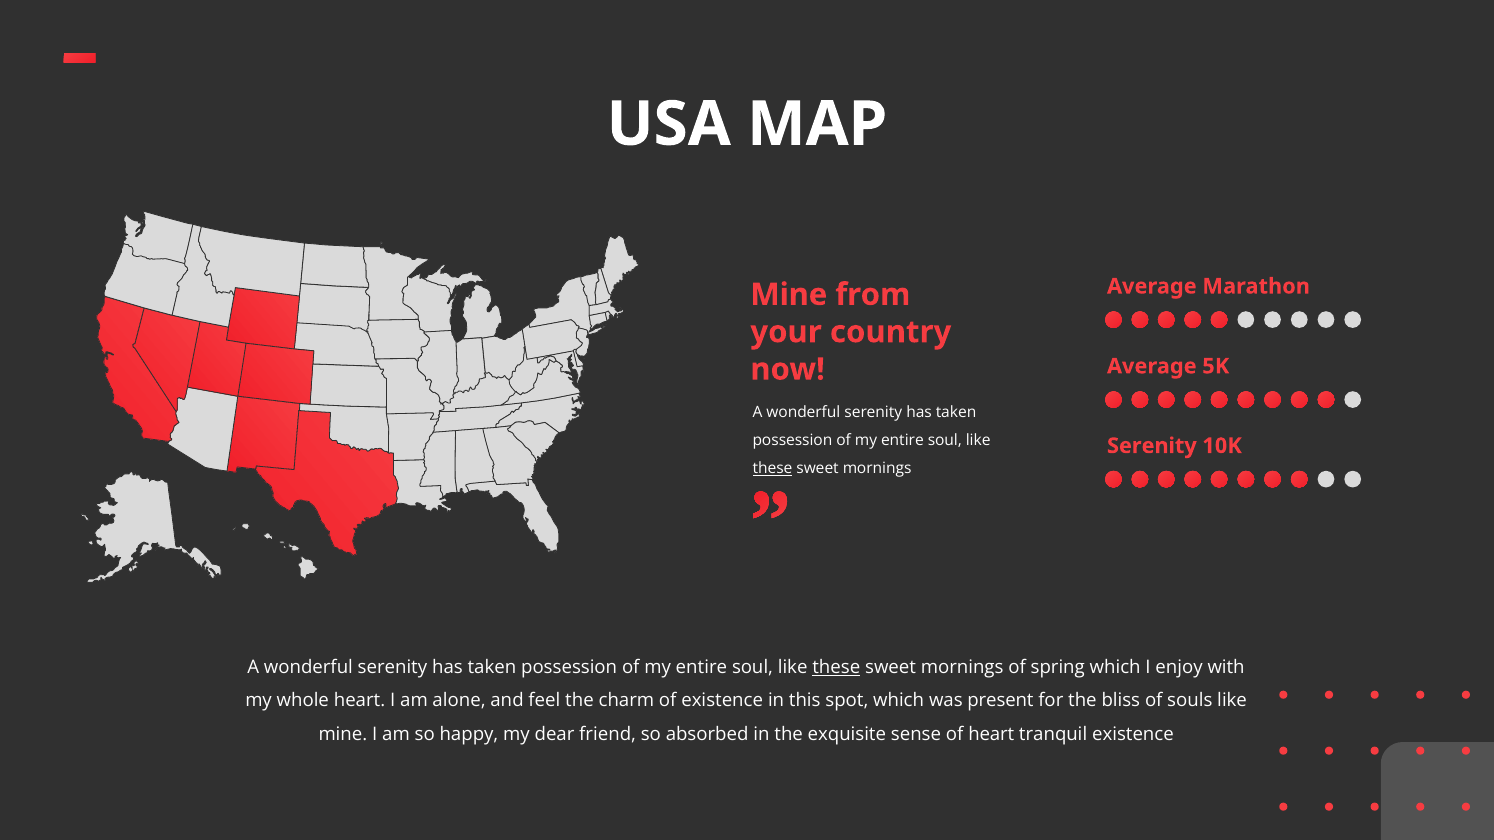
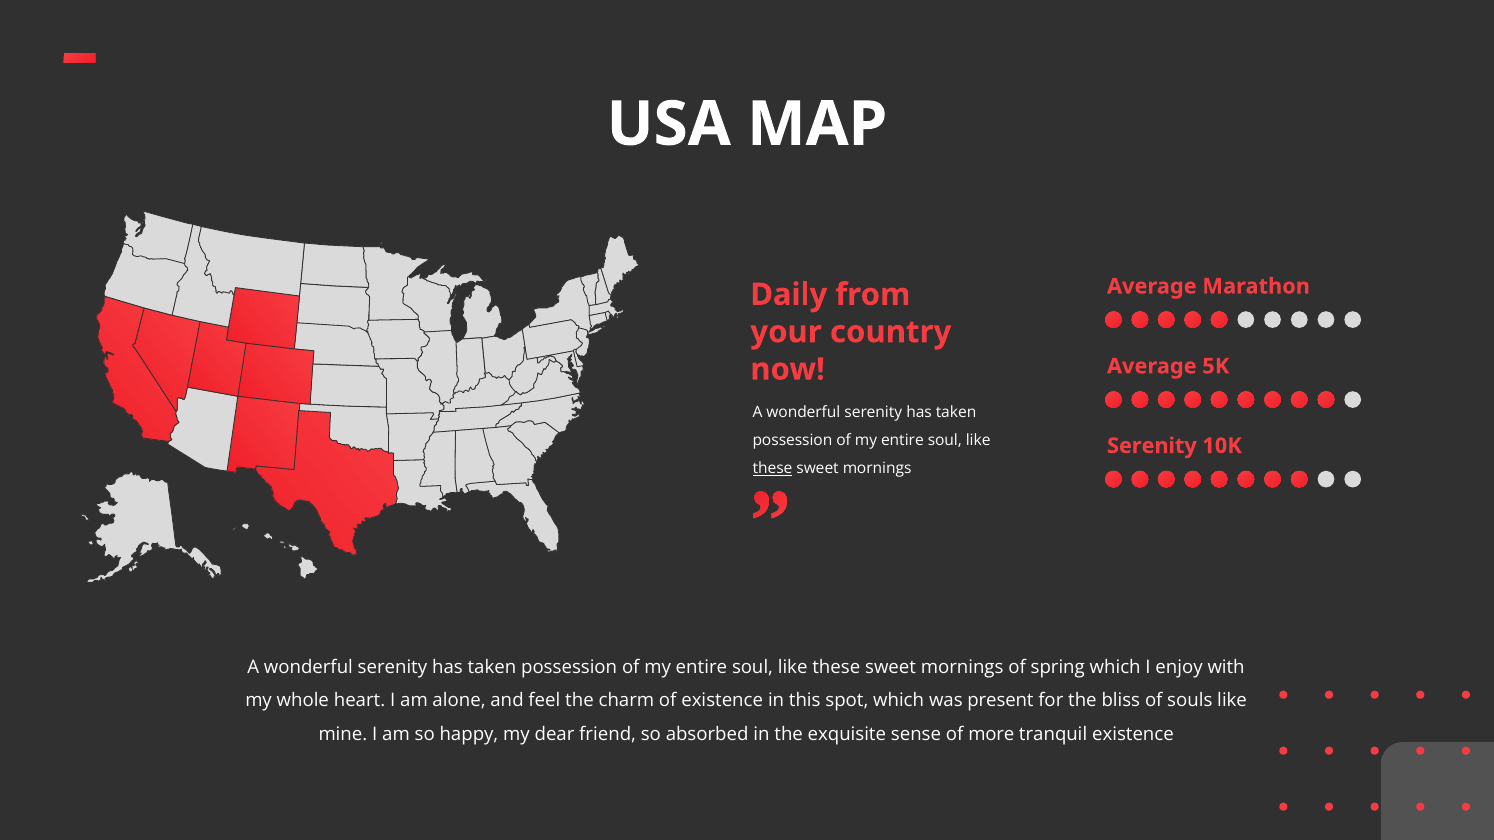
Mine: Mine -> Daily (789, 295)
these underline: present -> none (836, 667)
of heart: heart -> more (991, 735)
